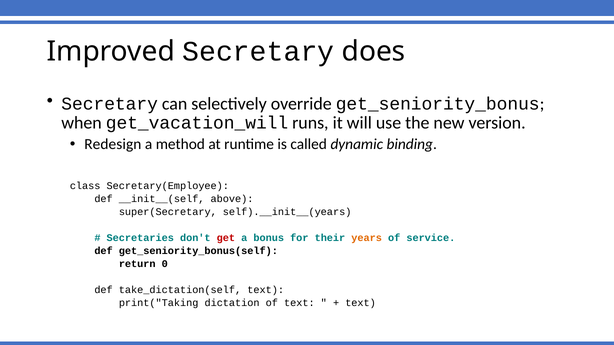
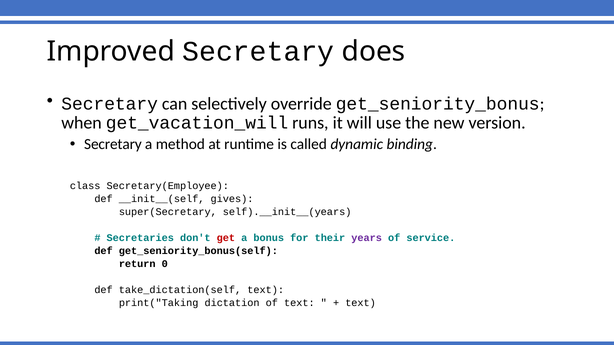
Redesign: Redesign -> Secretary (113, 144)
above: above -> gives (232, 199)
years colour: orange -> purple (367, 238)
